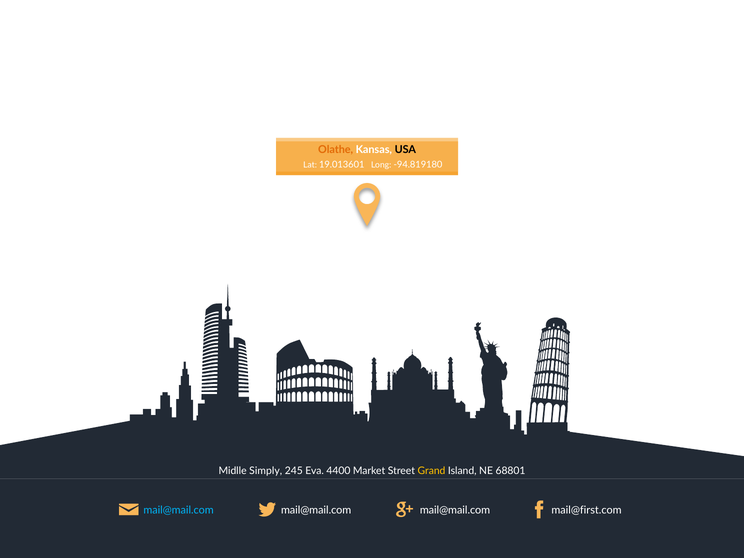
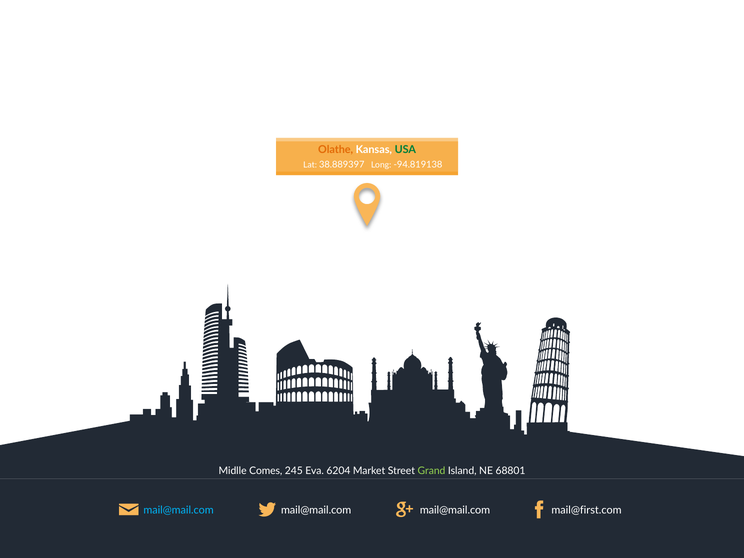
USA colour: black -> green (405, 150)
19.013601: 19.013601 -> 38.889397 (342, 165)
-94.819180: -94.819180 -> -94.819138 (418, 165)
Simply: Simply -> Comes (266, 471)
4400: 4400 -> 6204 (338, 471)
Grand colour: yellow -> light green (431, 471)
